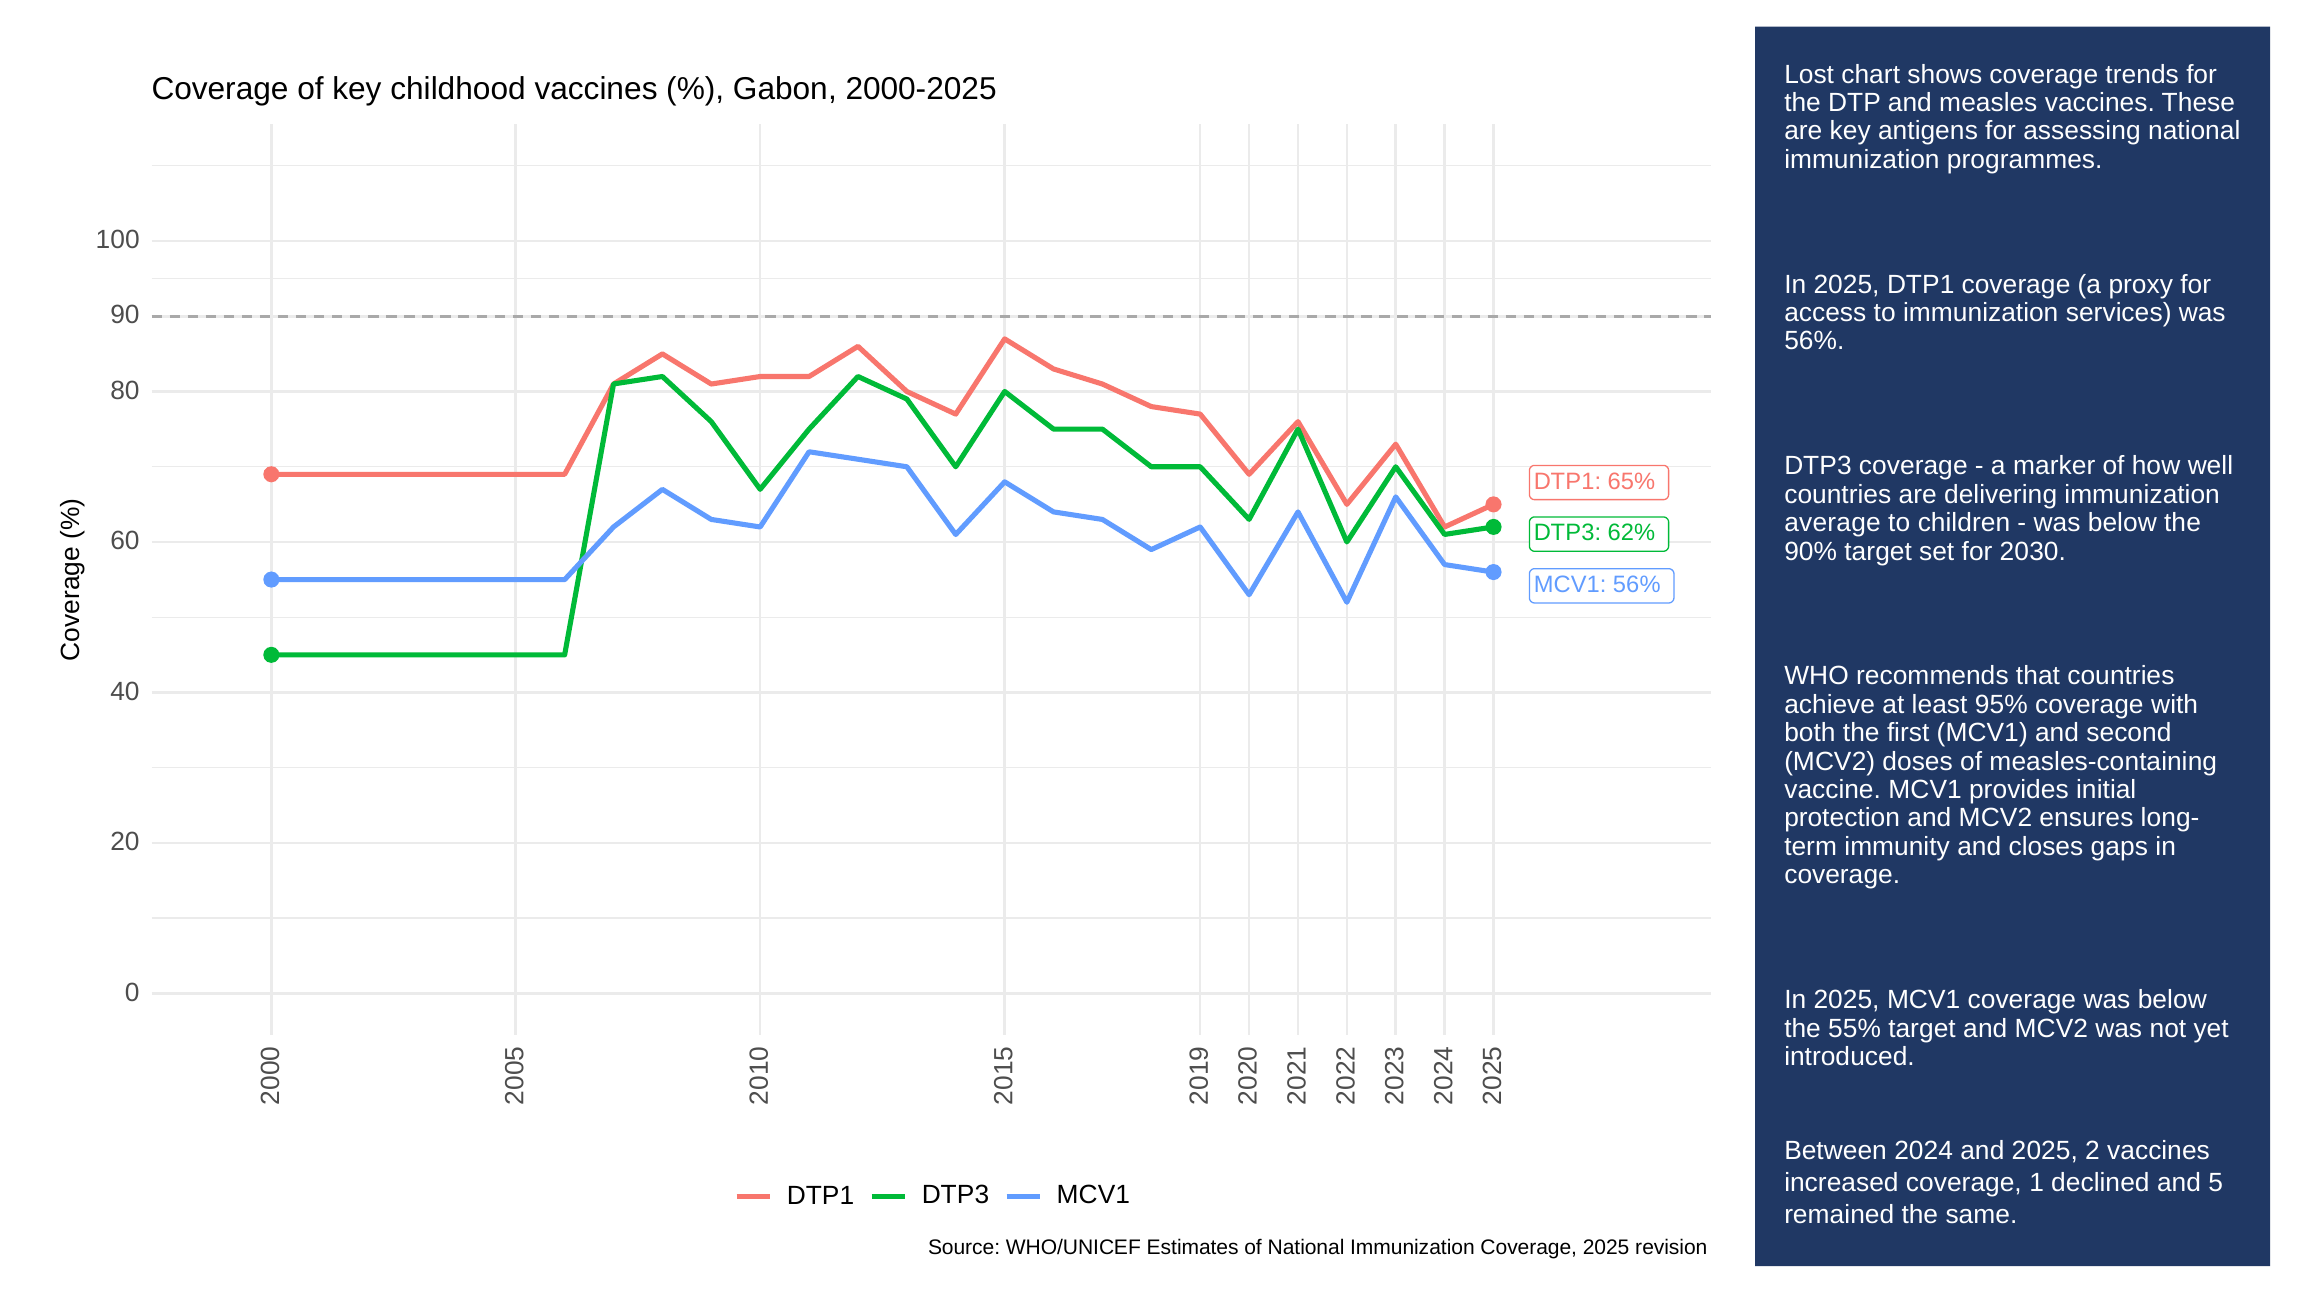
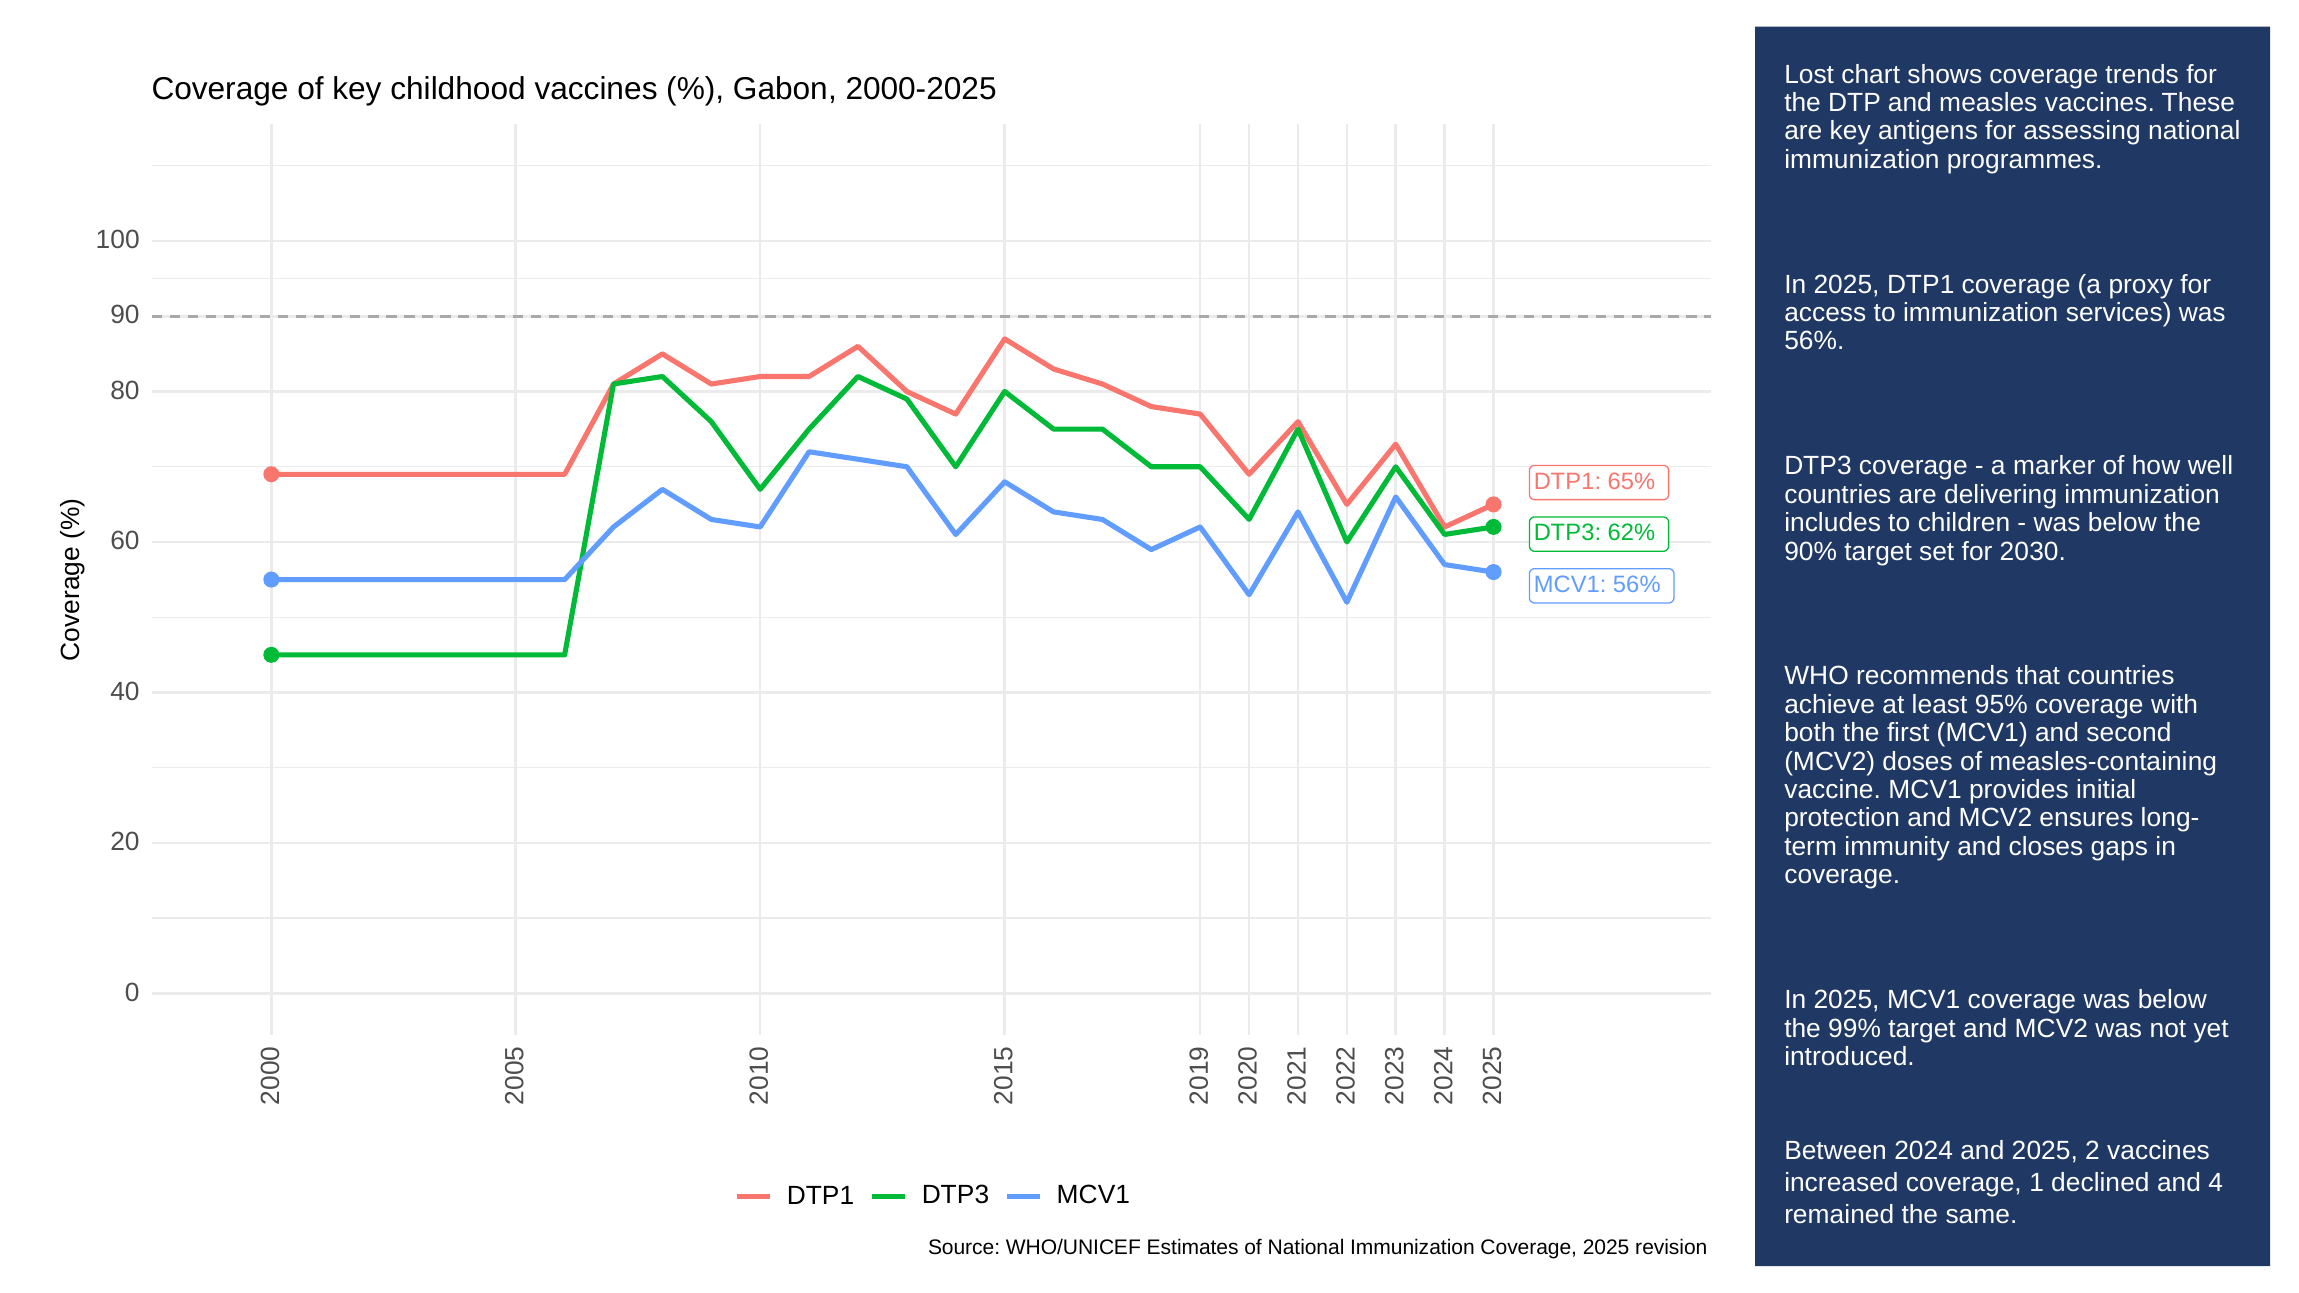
average: average -> includes (1833, 523)
55%: 55% -> 99% (1855, 1028)
and 5: 5 -> 4 (2216, 1183)
